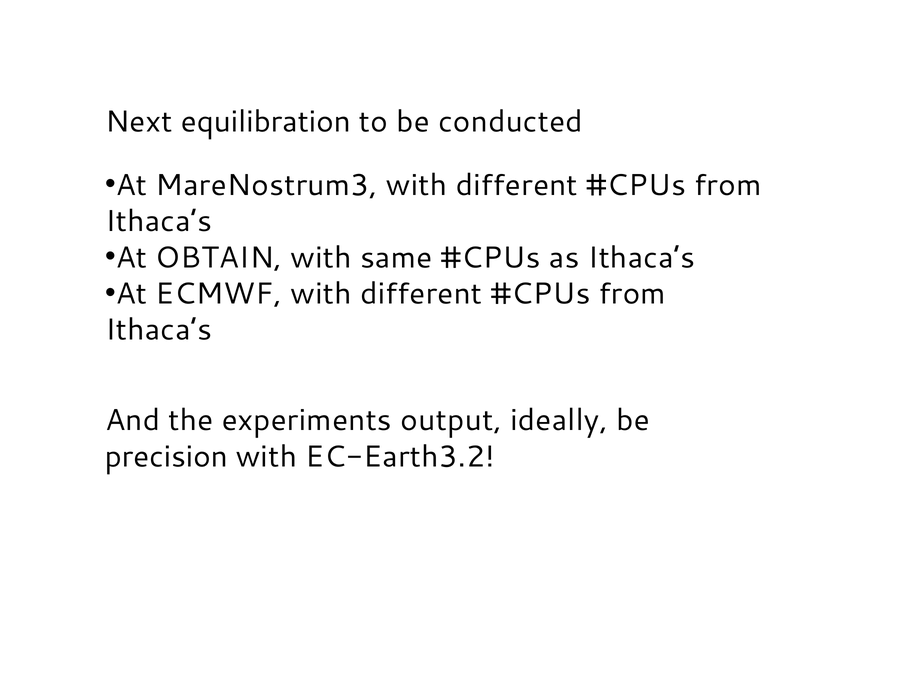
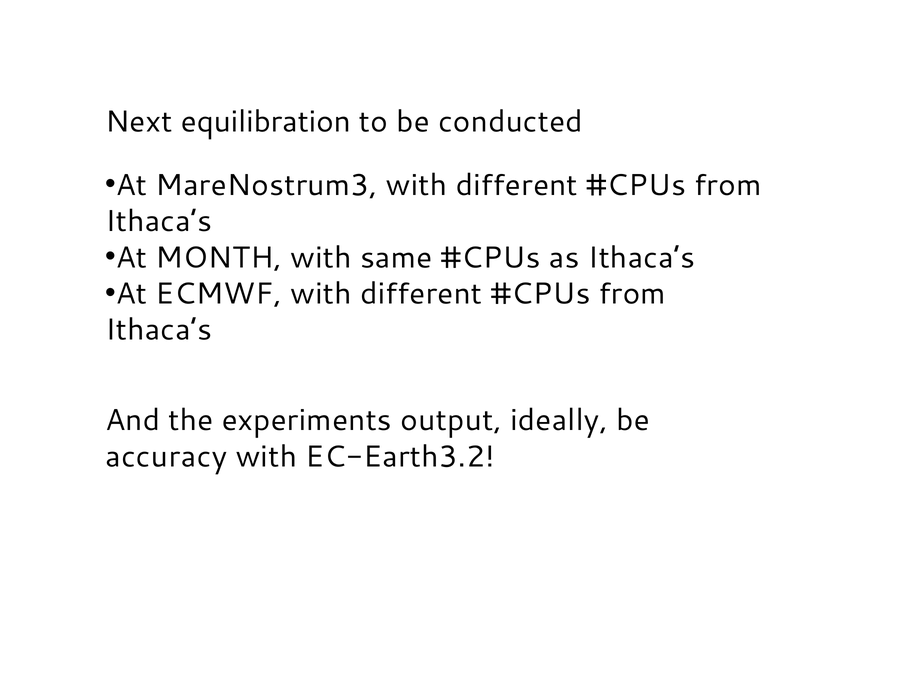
OBTAIN: OBTAIN -> MONTH (219, 257)
precision: precision -> accuracy (166, 457)
